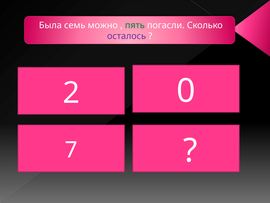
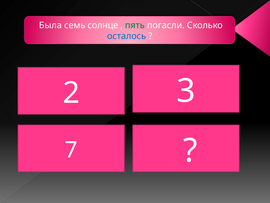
можно: можно -> солнце (103, 25)
осталось colour: purple -> blue (127, 36)
0: 0 -> 3 (186, 91)
